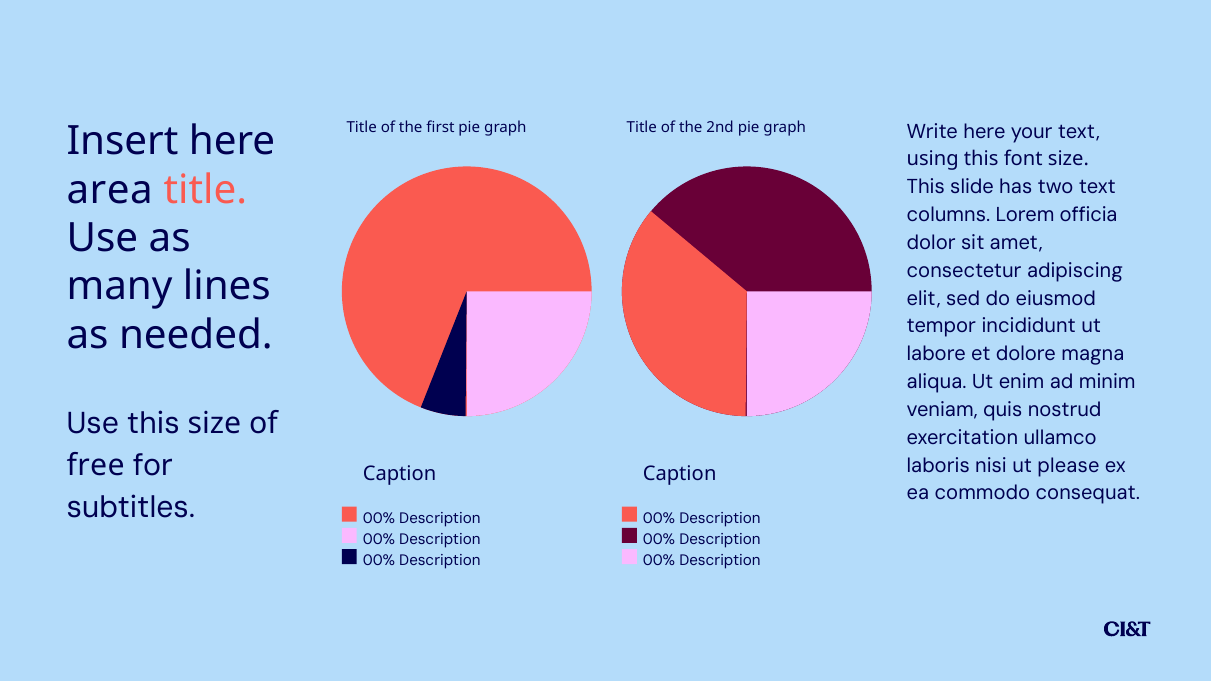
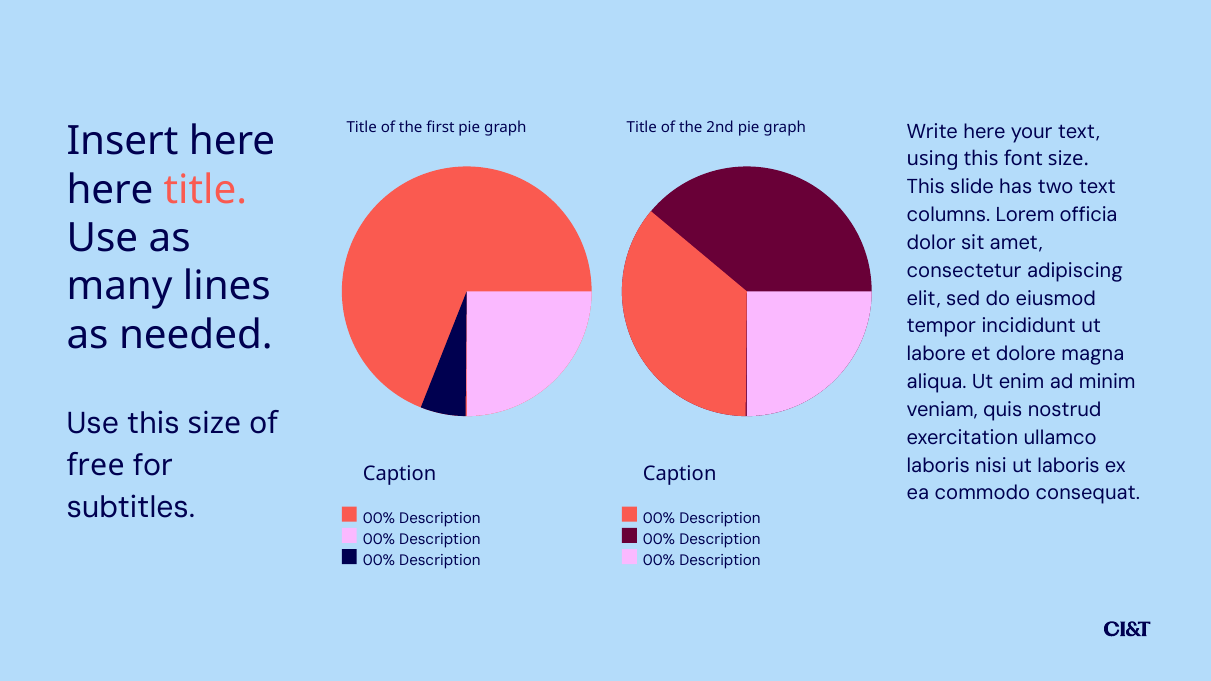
area: area -> here (110, 190)
ut please: please -> laboris (1069, 466)
